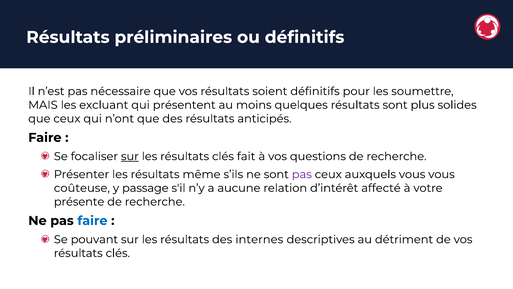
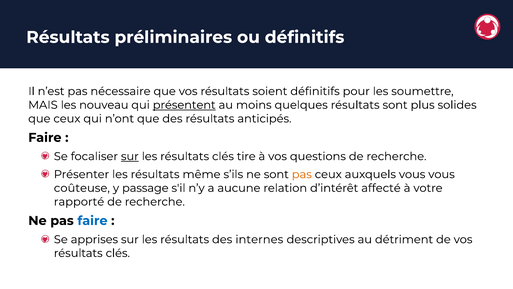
excluant: excluant -> nouveau (104, 105)
présentent underline: none -> present (184, 105)
fait: fait -> tire (246, 156)
pas colour: purple -> orange (302, 174)
présente: présente -> rapporté (79, 201)
pouvant: pouvant -> apprises (94, 239)
